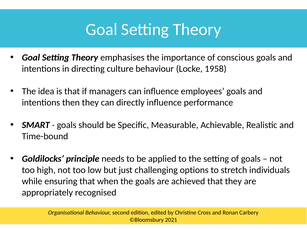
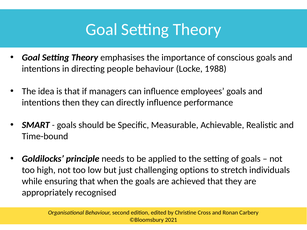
culture: culture -> people (120, 69)
1958: 1958 -> 1988 (216, 69)
